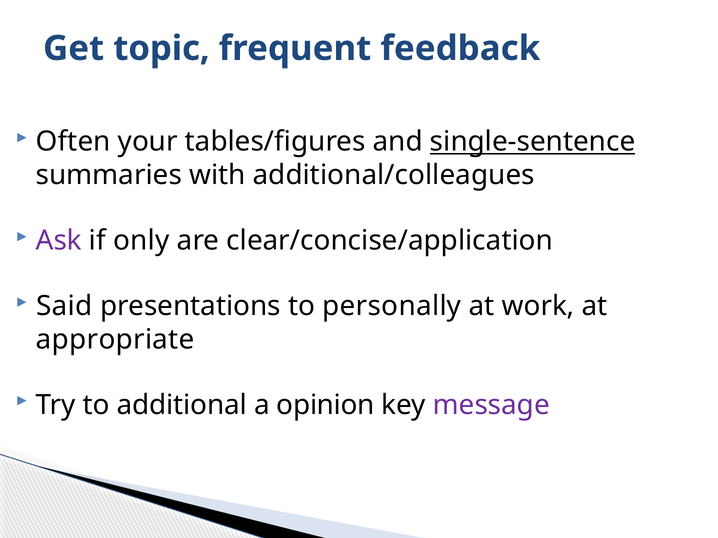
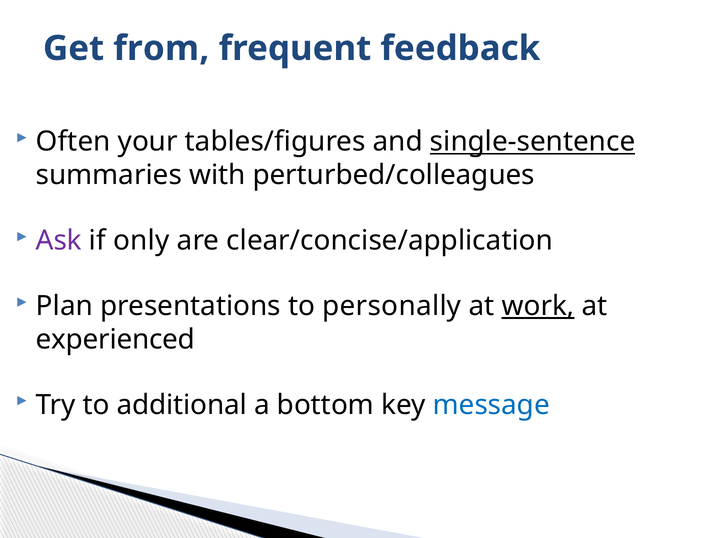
topic: topic -> from (161, 48)
additional/colleagues: additional/colleagues -> perturbed/colleagues (394, 175)
Said: Said -> Plan (64, 306)
work underline: none -> present (538, 306)
appropriate: appropriate -> experienced (115, 340)
opinion: opinion -> bottom (325, 405)
message colour: purple -> blue (491, 405)
